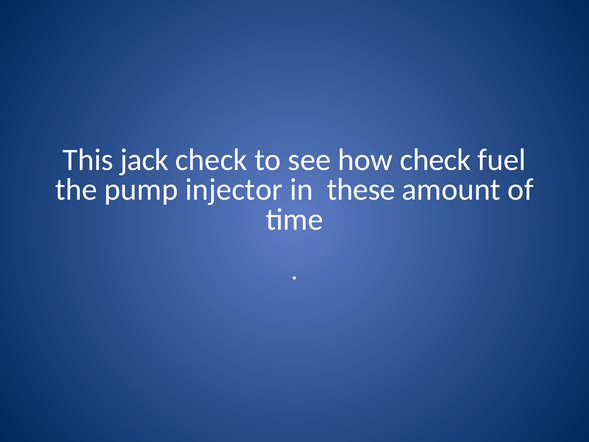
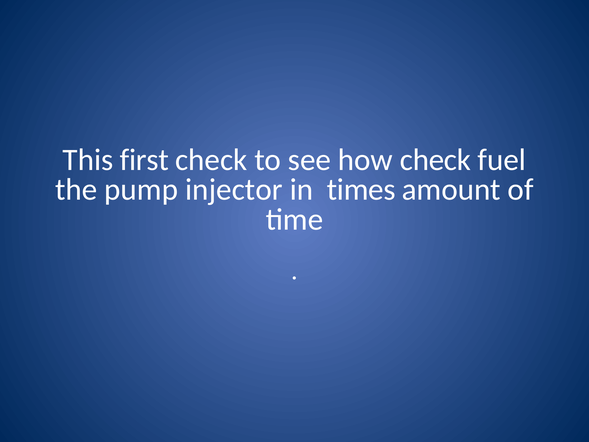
jack: jack -> first (144, 160)
these: these -> times (361, 190)
